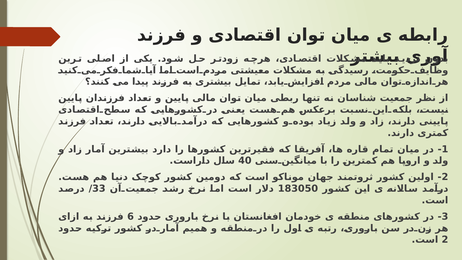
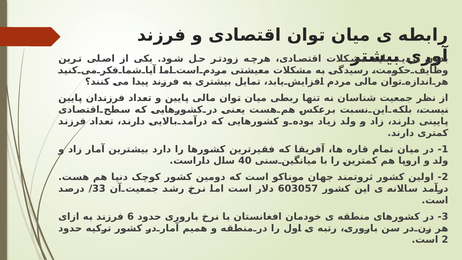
183050: 183050 -> 603057 (298, 189)
